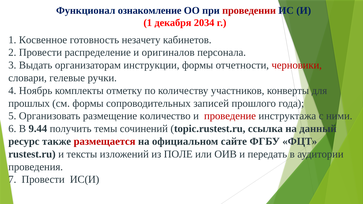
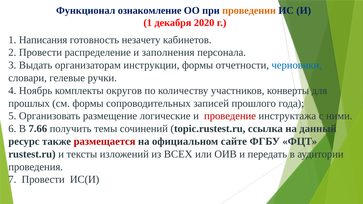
проведении colour: red -> orange (249, 10)
2034: 2034 -> 2020 (204, 23)
Косвенное: Косвенное -> Написания (43, 40)
оригиналов: оригиналов -> заполнения (168, 53)
черновики colour: red -> blue (297, 65)
отметку: отметку -> округов (124, 91)
количество: количество -> логические (165, 116)
9.44: 9.44 -> 7.66 (38, 129)
ПОЛЕ: ПОЛЕ -> ВСЕХ (178, 154)
